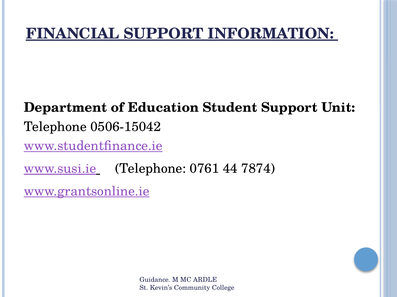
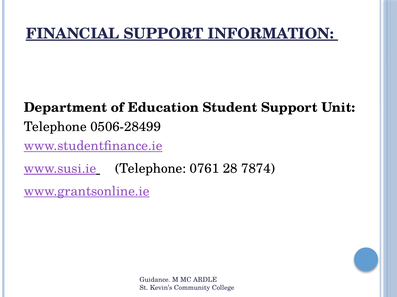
0506-15042: 0506-15042 -> 0506-28499 (126, 127)
44: 44 -> 28 (230, 169)
